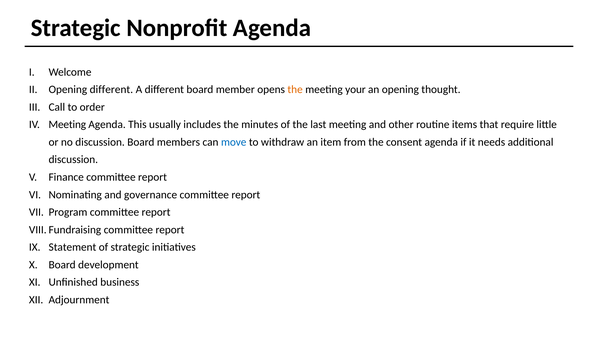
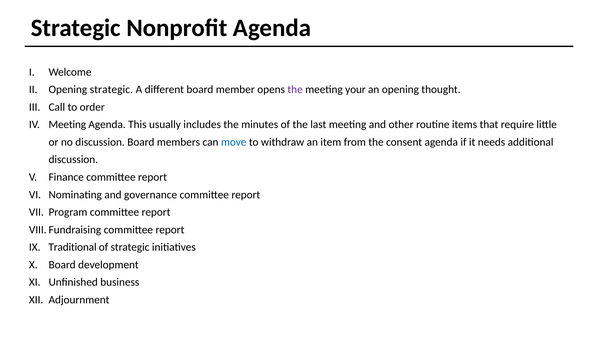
Opening different: different -> strategic (111, 90)
the colour: orange -> purple (295, 90)
Statement: Statement -> Traditional (72, 247)
